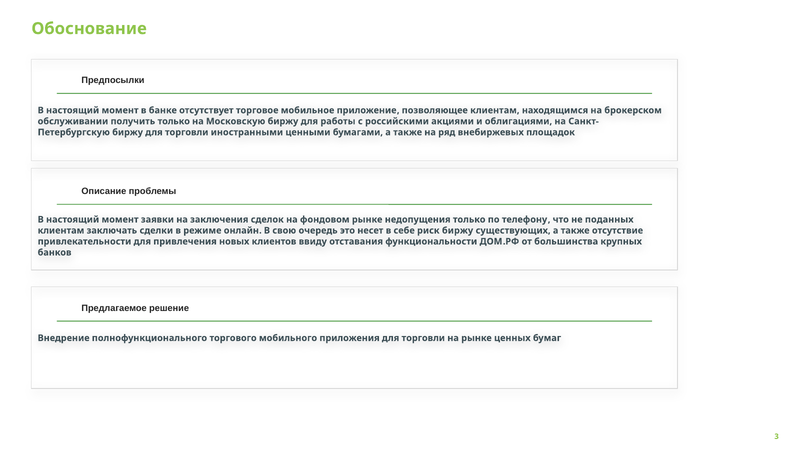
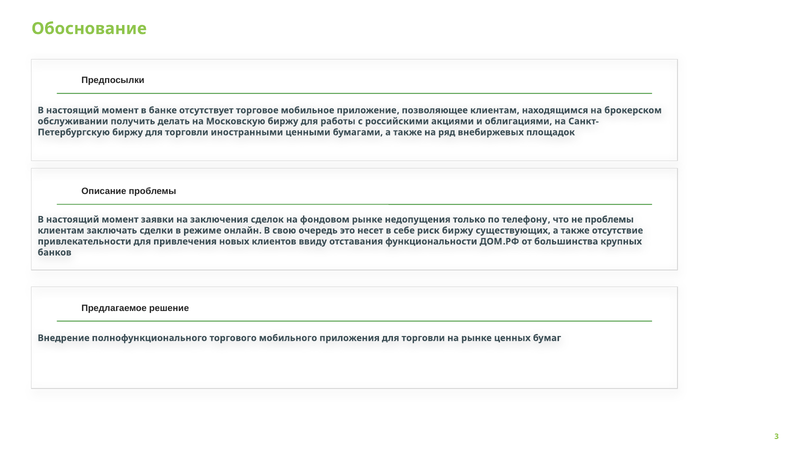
получить только: только -> делать (174, 121)
не поданных: поданных -> проблемы (609, 219)
